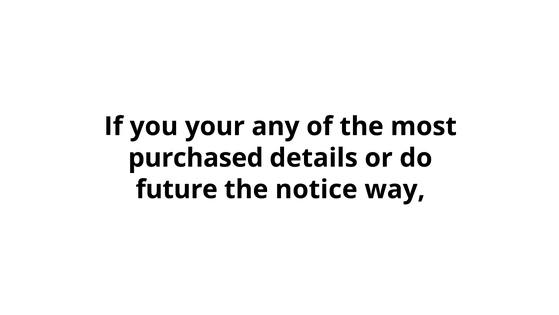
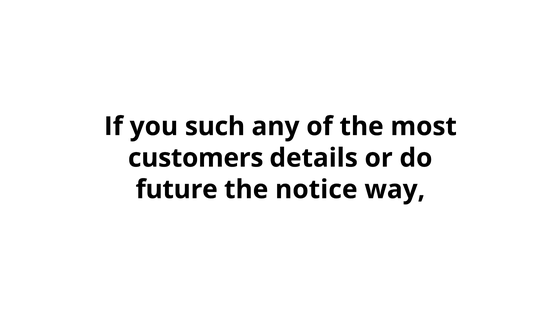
your: your -> such (215, 126)
purchased: purchased -> customers (196, 158)
